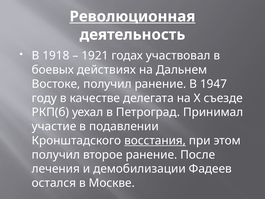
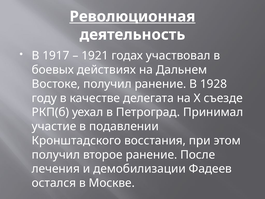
1918: 1918 -> 1917 (56, 56)
1947: 1947 -> 1928 (214, 84)
восстания underline: present -> none (155, 140)
